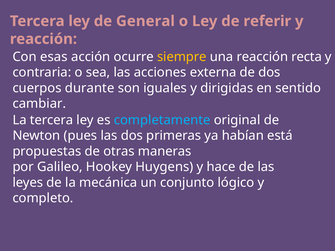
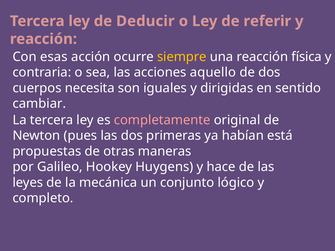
General: General -> Deducir (145, 21)
recta: recta -> física (307, 57)
externa: externa -> aquello (213, 72)
durante: durante -> necesita (90, 88)
completamente colour: light blue -> pink (162, 120)
